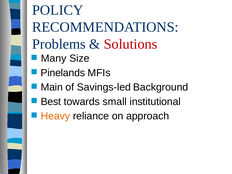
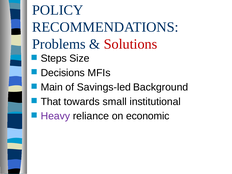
Many: Many -> Steps (54, 58)
Pinelands: Pinelands -> Decisions (63, 73)
Best: Best -> That (51, 102)
Heavy colour: orange -> purple (55, 116)
approach: approach -> economic (148, 116)
